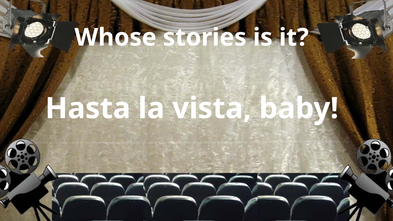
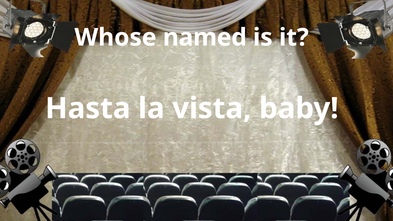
stories: stories -> named (205, 37)
